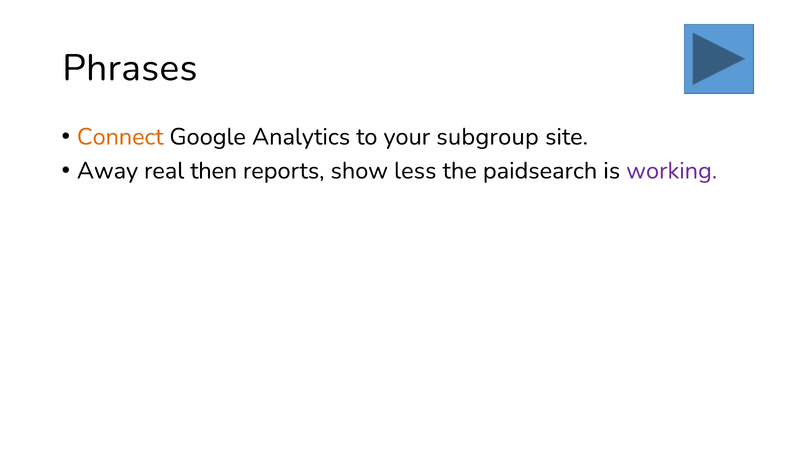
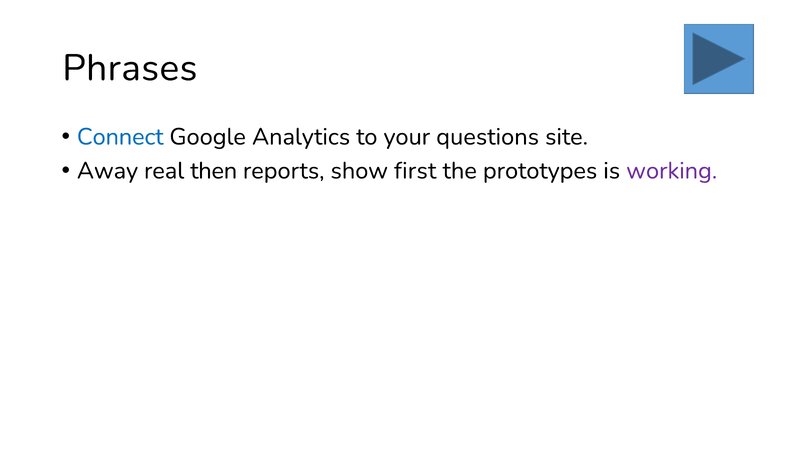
Connect colour: orange -> blue (120, 137)
subgroup: subgroup -> questions (488, 137)
less: less -> first (415, 171)
paidsearch: paidsearch -> prototypes (540, 171)
